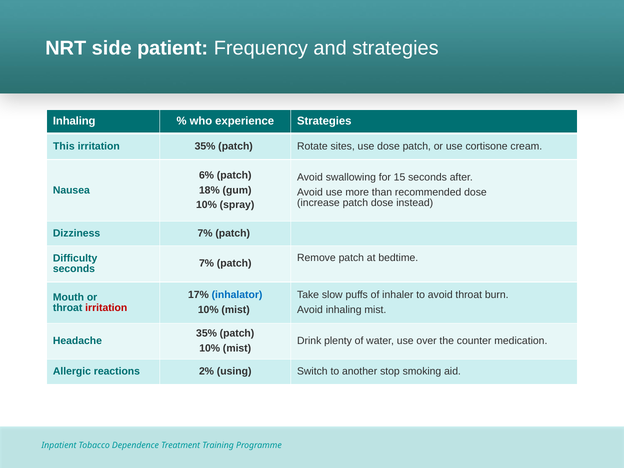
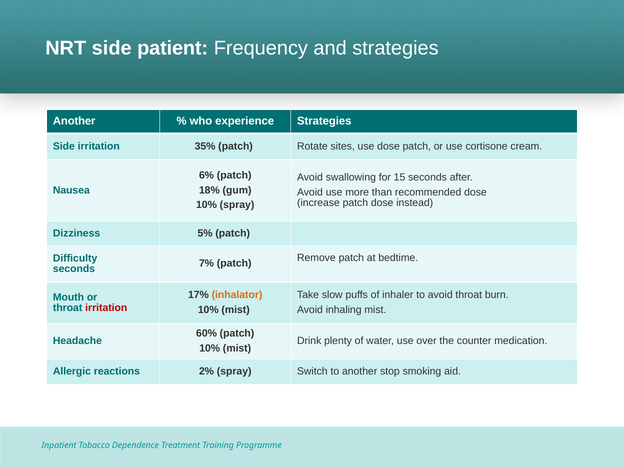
Inhaling: Inhaling -> Another (74, 121)
This: This -> Side (64, 146)
Dizziness 7%: 7% -> 5% (205, 233)
inhalator colour: blue -> orange (237, 295)
35%: 35% -> 60% (207, 334)
2% using: using -> spray (234, 371)
